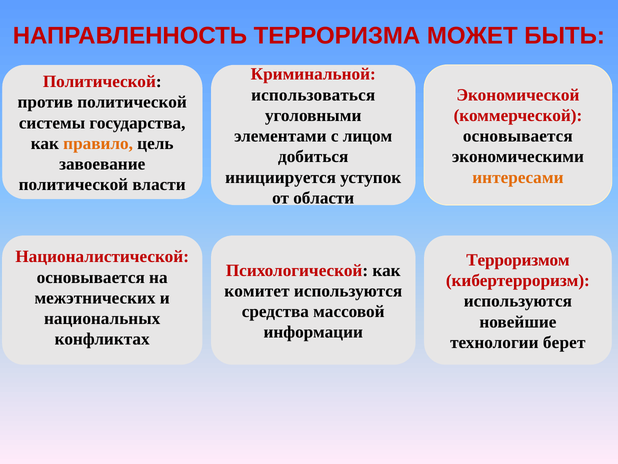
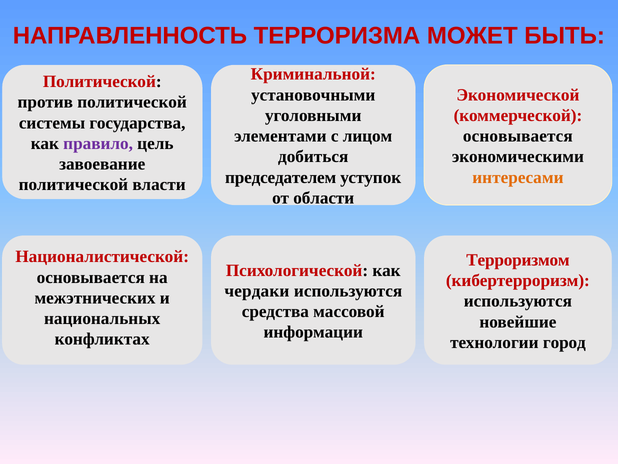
использоваться: использоваться -> установочными (313, 95)
правило colour: orange -> purple (98, 143)
инициируется: инициируется -> председателем (281, 177)
комитет: комитет -> чердаки (257, 291)
берет: берет -> город (564, 342)
